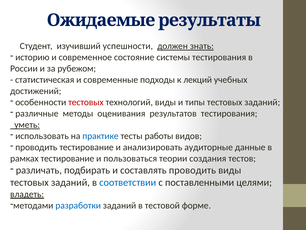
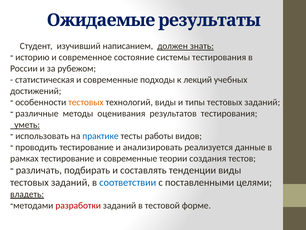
успешности: успешности -> написанием (128, 46)
тестовых colour: red -> orange (86, 102)
аудиторные: аудиторные -> реализуется (209, 147)
пользоваться: пользоваться -> современные (130, 158)
составлять проводить: проводить -> тенденции (192, 170)
разработки colour: blue -> red (78, 205)
